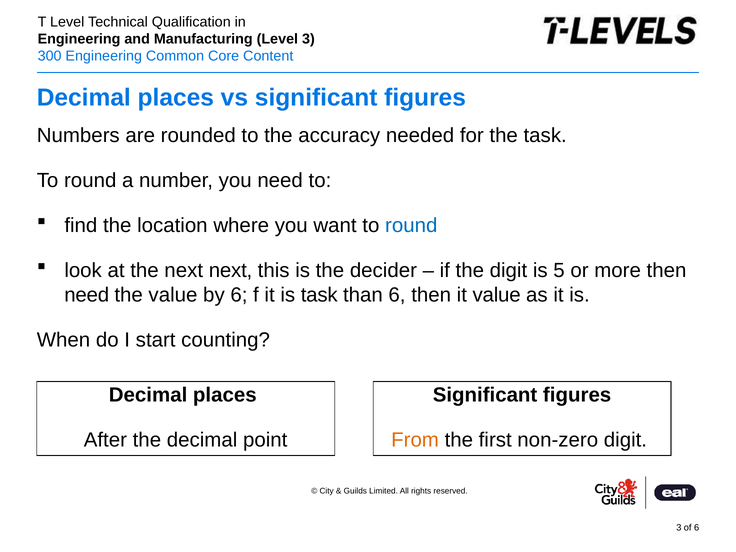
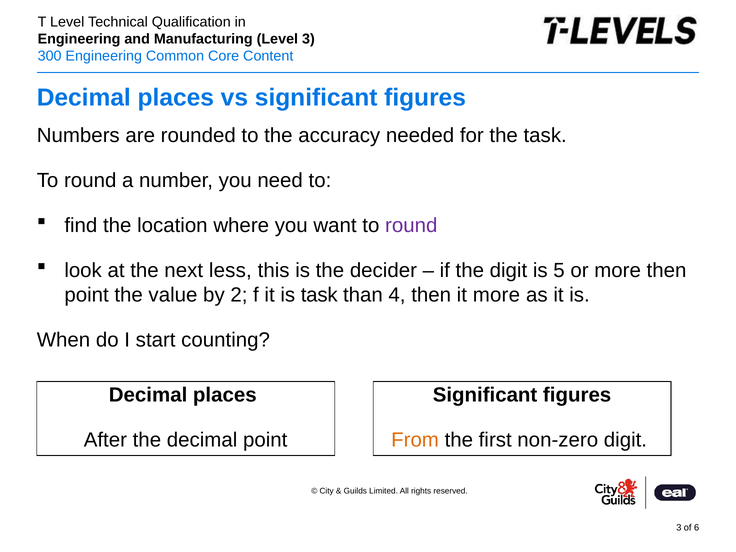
round colour: blue -> purple (411, 225)
next next: next -> less (230, 270)
need: need -> point (87, 295)
by 6: 6 -> 2 (239, 295)
than 6: 6 -> 4 (397, 295)
it value: value -> more (496, 295)
